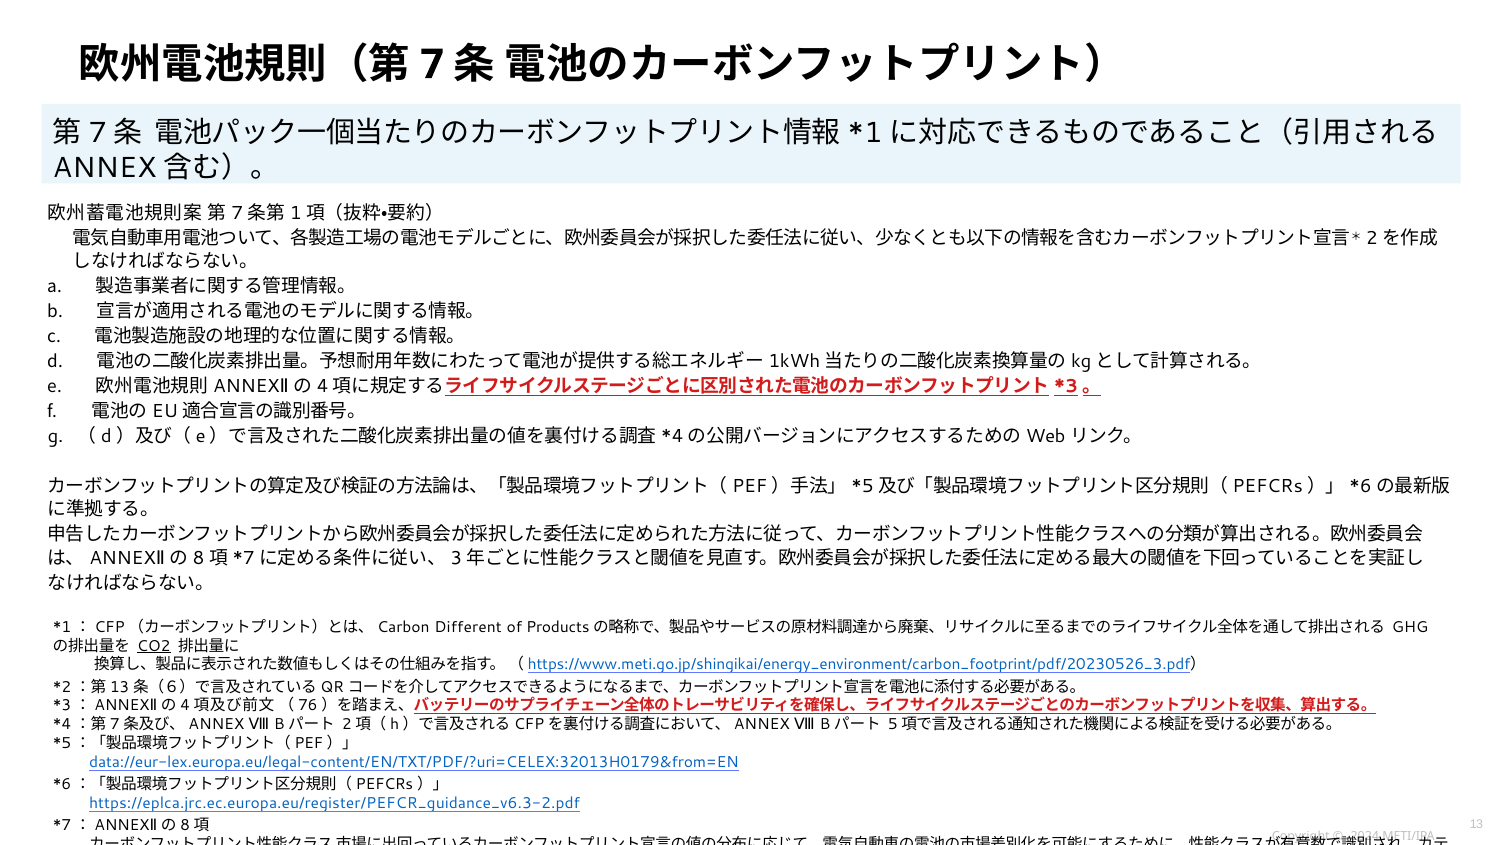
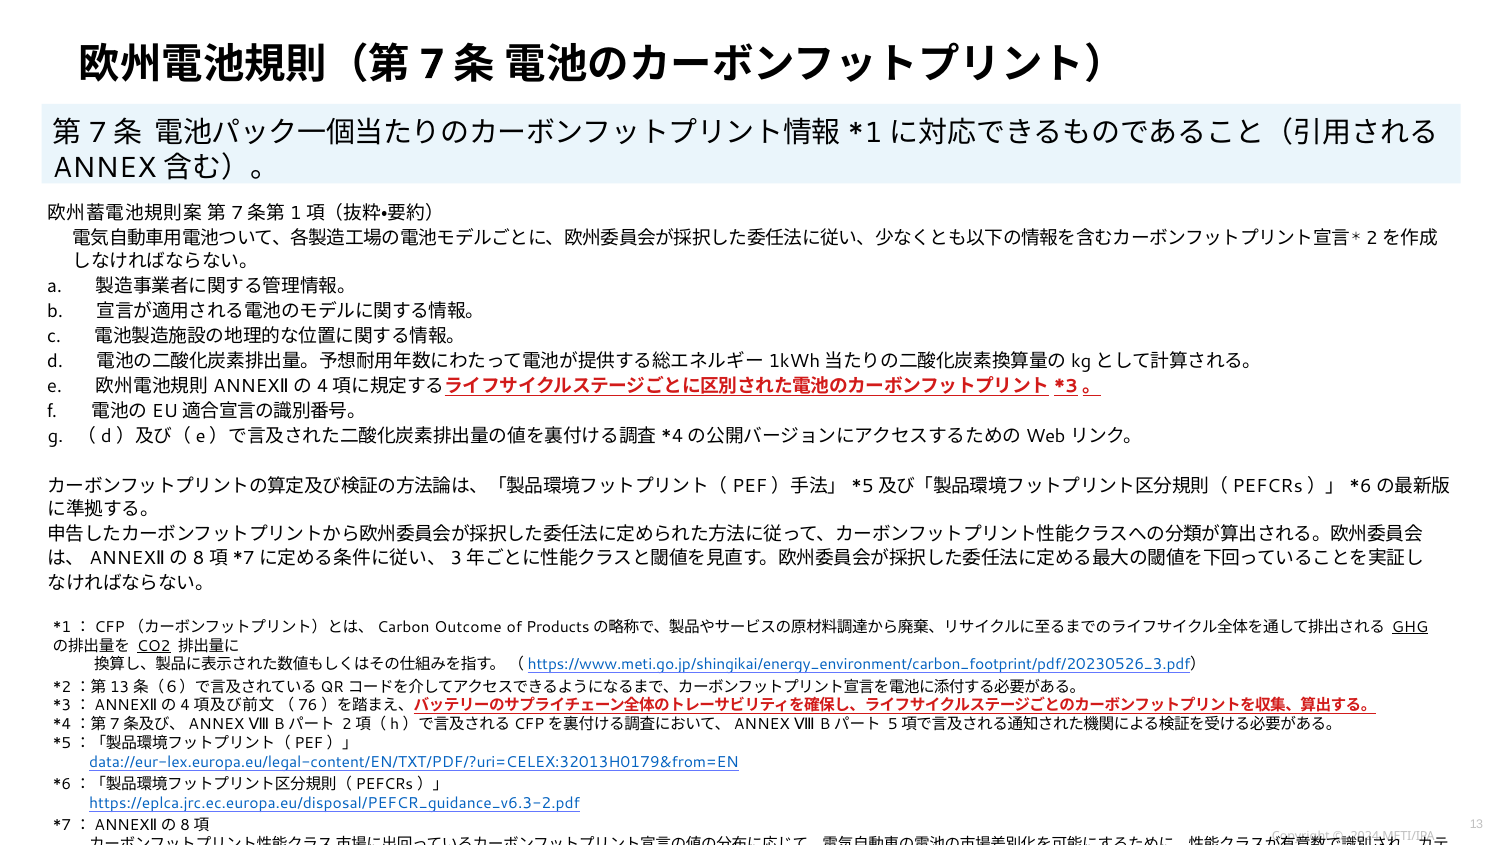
Different: Different -> Outcome (468, 627)
GHG underline: none -> present (1410, 627)
https://eplca.jrc.ec.europa.eu/register/PEFCR_guidance_v6.3-2.pdf: https://eplca.jrc.ec.europa.eu/register/PEFCR_guidance_v6.3-2.pdf -> https://eplca.jrc.ec.europa.eu/disposal/PEFCR_guidance_v6.3-2.pdf (335, 803)
